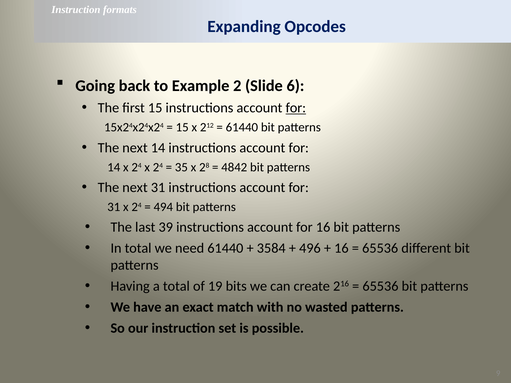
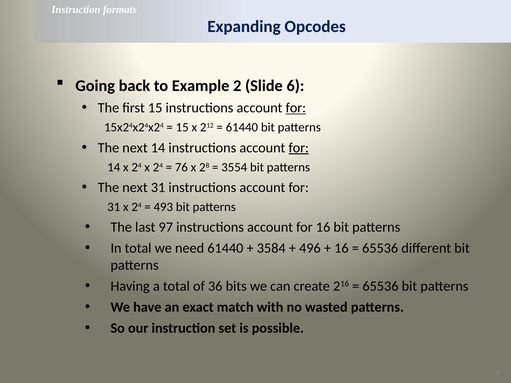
for underline: none -> present (299, 148)
35: 35 -> 76 (181, 167)
4842: 4842 -> 3554 (234, 167)
494: 494 -> 493 (163, 207)
39: 39 -> 97 (166, 227)
19: 19 -> 36 (215, 286)
